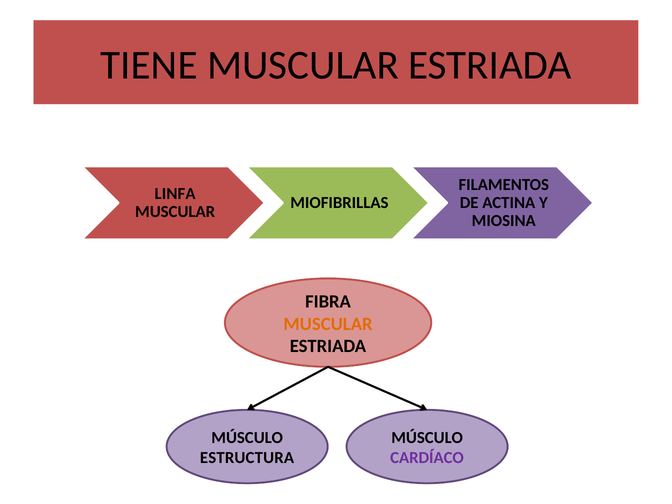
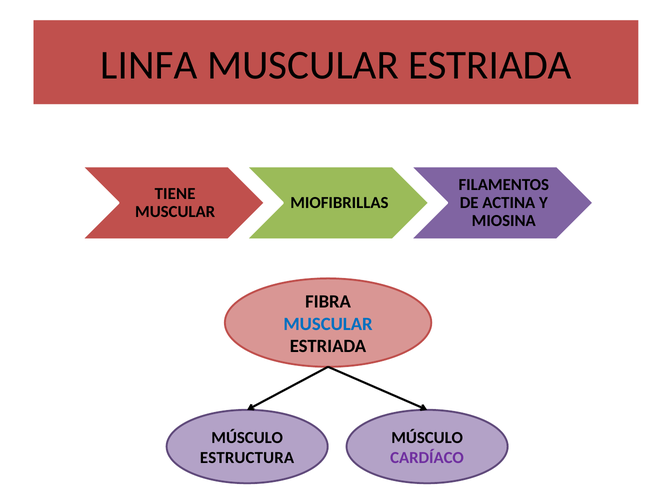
TIENE: TIENE -> LINFA (149, 65)
LINFA: LINFA -> TIENE (175, 194)
MUSCULAR colour: orange -> blue (328, 324)
